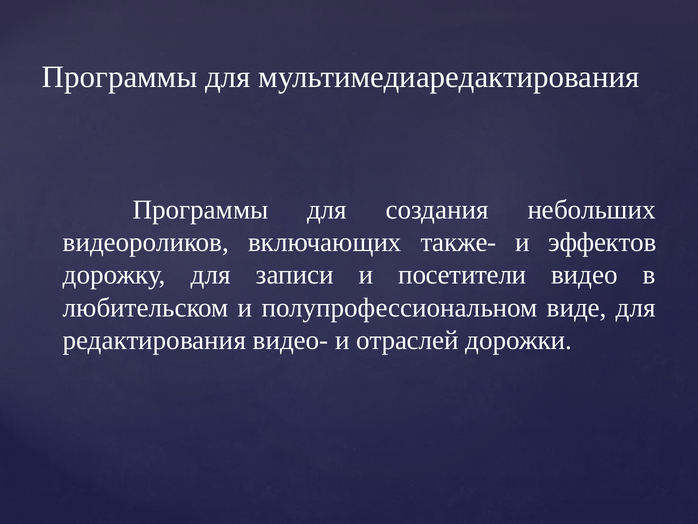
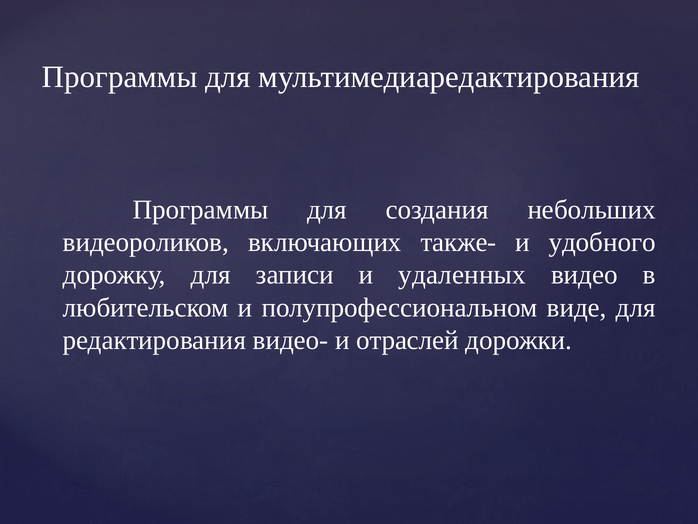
эффектов: эффектов -> удобного (602, 242)
посетители: посетители -> удаленных (462, 275)
